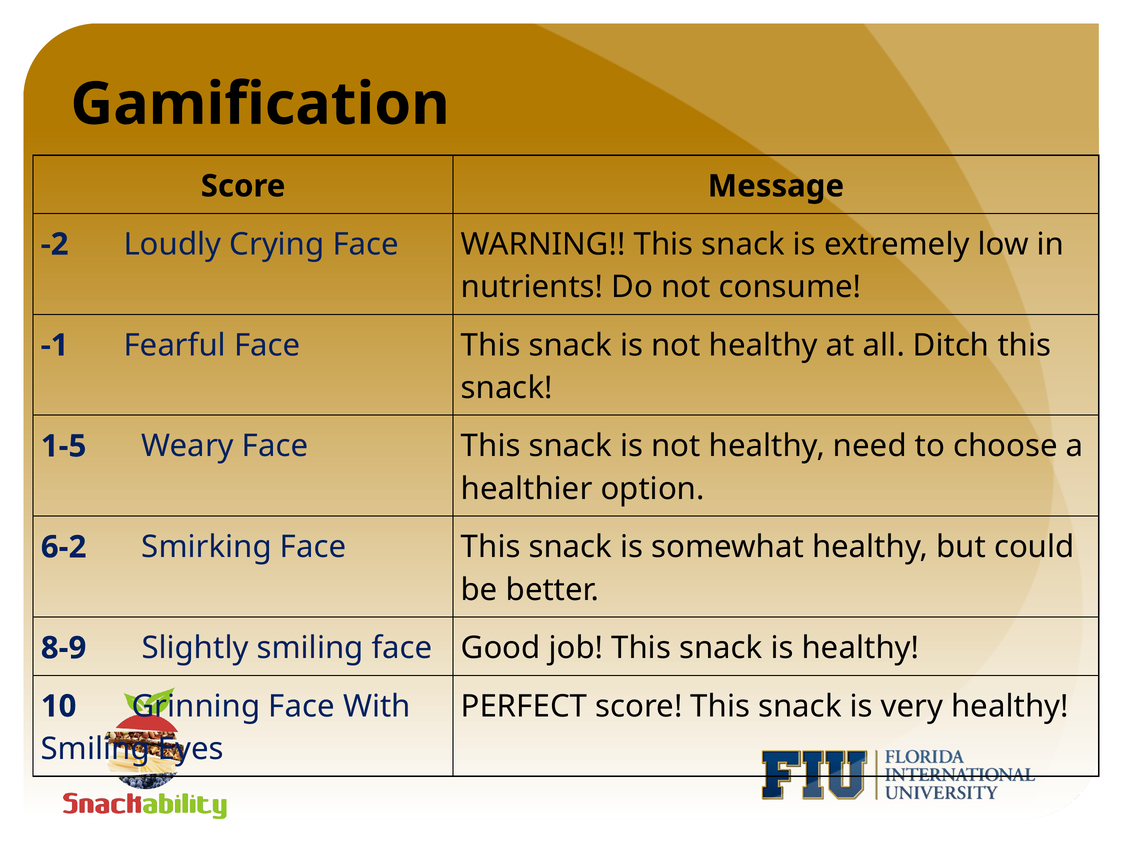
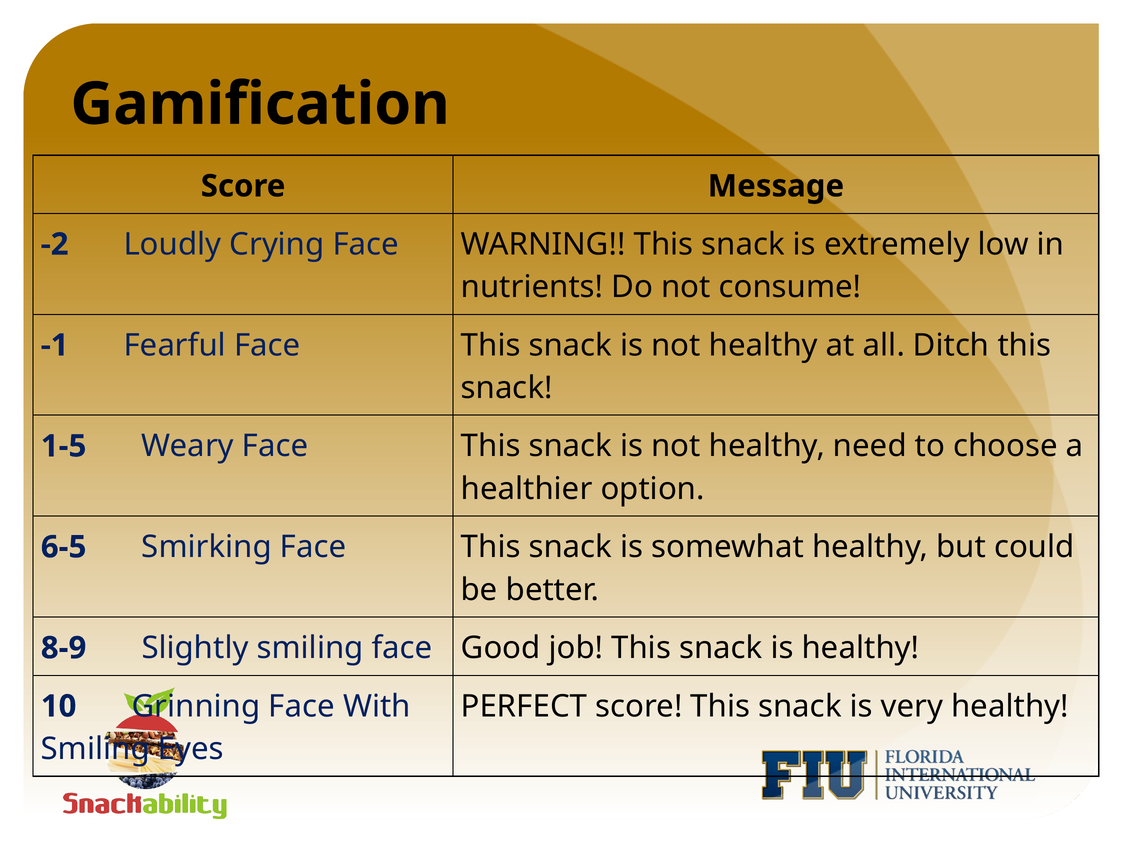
6-2: 6-2 -> 6-5 (64, 547)
